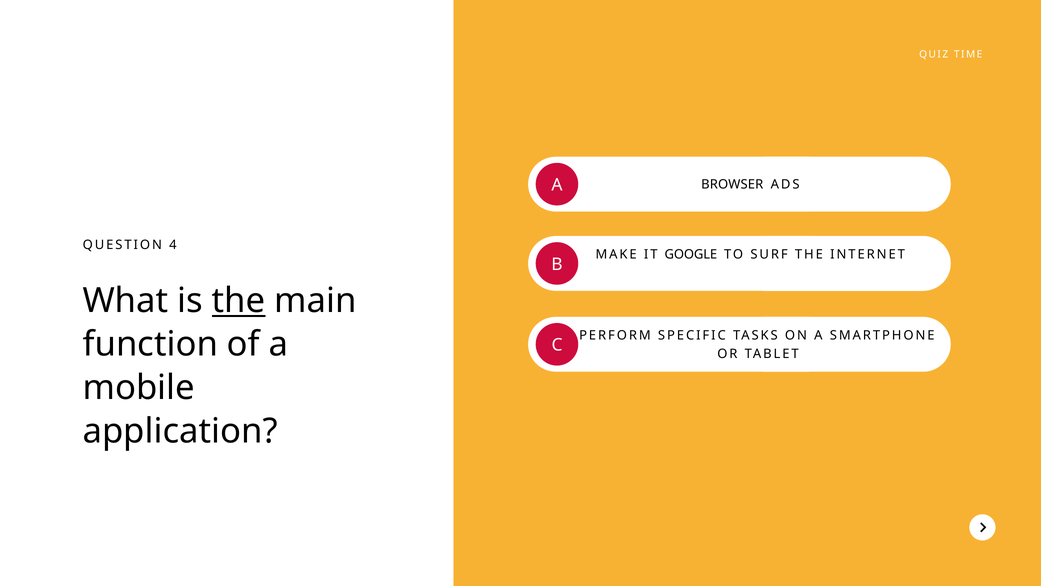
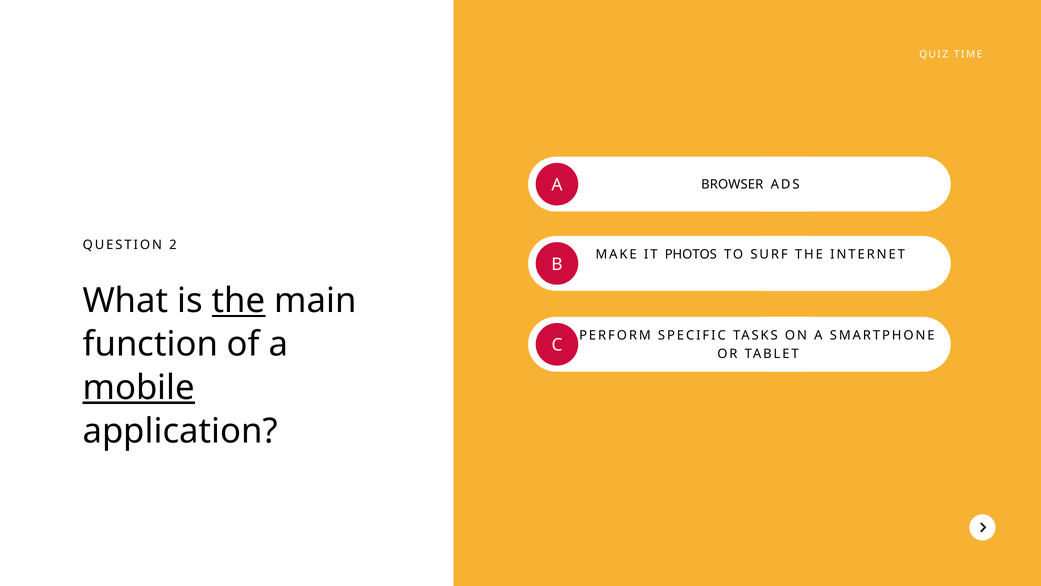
4: 4 -> 2 (173, 245)
GOOGLE: GOOGLE -> PHOTOS (691, 254)
mobile underline: none -> present (139, 388)
